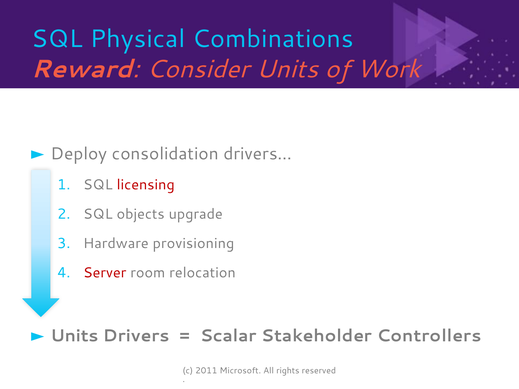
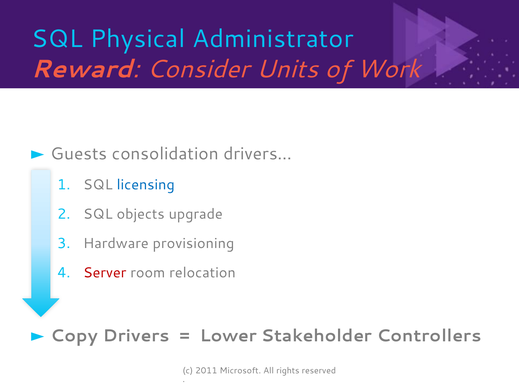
Combinations: Combinations -> Administrator (273, 39)
Deploy: Deploy -> Guests (79, 154)
licensing colour: red -> blue (146, 185)
Units: Units -> Copy (74, 336)
Scalar: Scalar -> Lower (228, 336)
